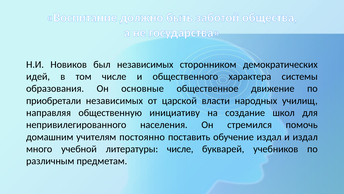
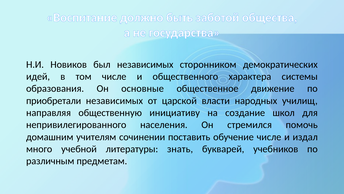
постоянно: постоянно -> сочинении (142, 137)
обучение издал: издал -> числе (269, 137)
литературы числе: числе -> знать (180, 149)
